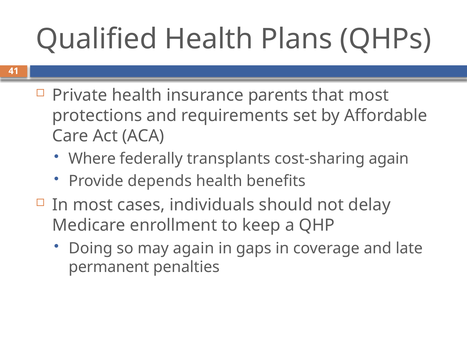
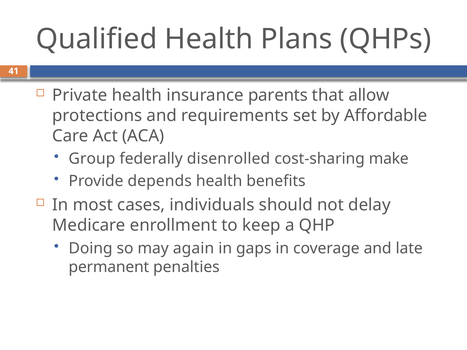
that most: most -> allow (369, 95)
Where: Where -> Group (92, 159)
transplants: transplants -> disenrolled (229, 159)
cost-sharing again: again -> make (389, 159)
